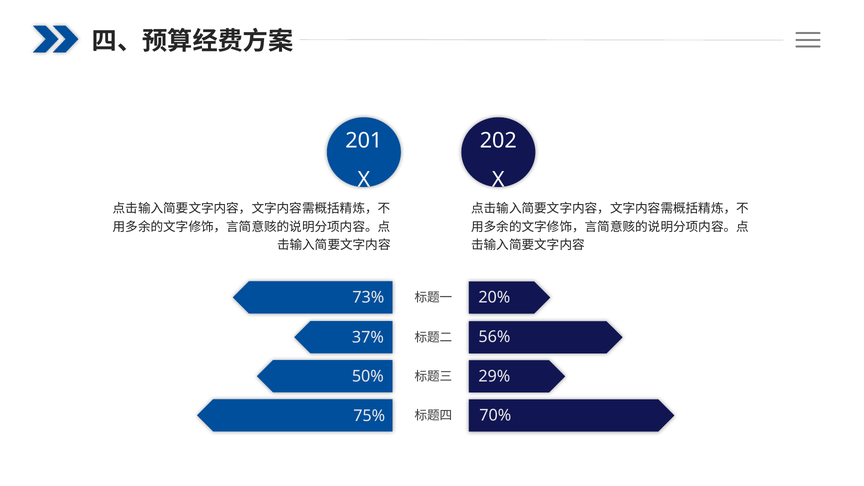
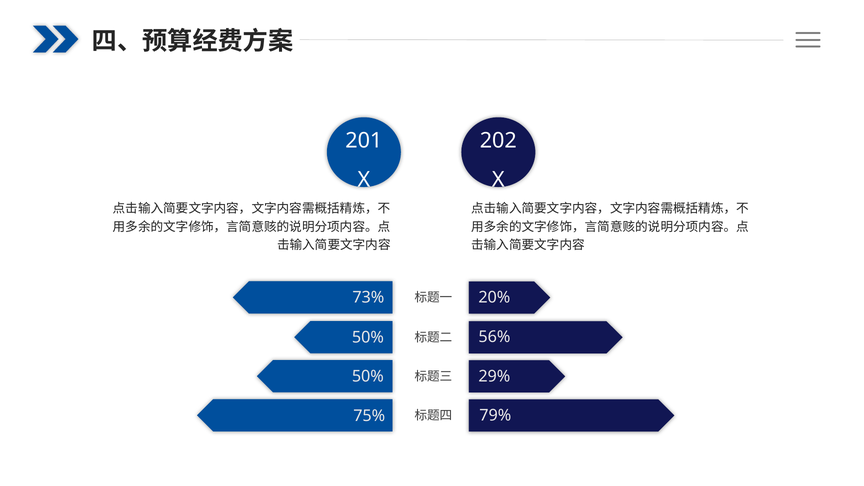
37%: 37% -> 50% (368, 337)
70%: 70% -> 79% (495, 415)
